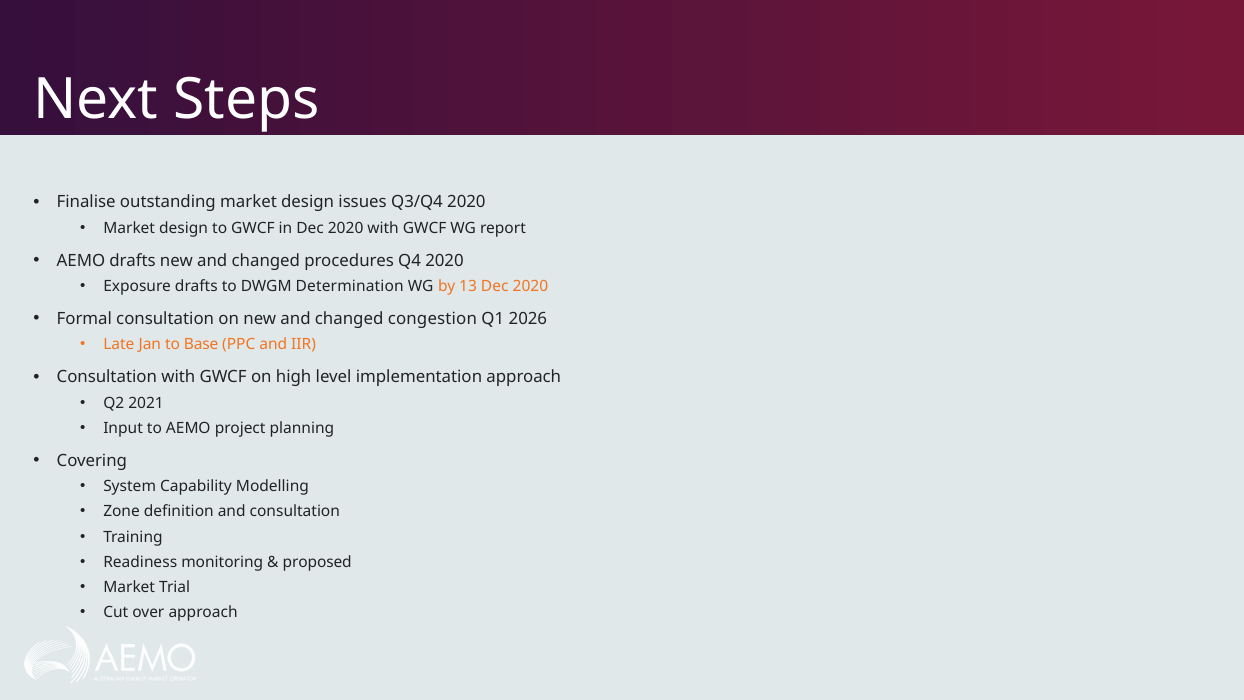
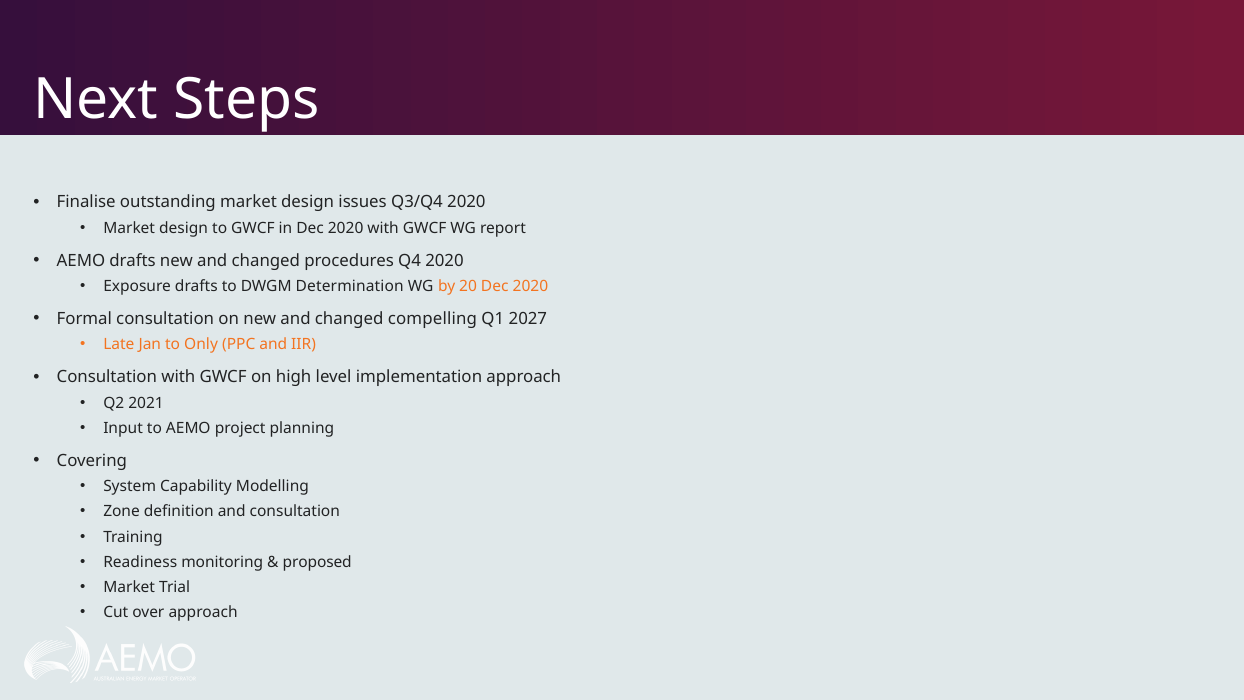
13: 13 -> 20 (468, 286)
congestion: congestion -> compelling (432, 319)
2026: 2026 -> 2027 (528, 319)
Base: Base -> Only (201, 345)
